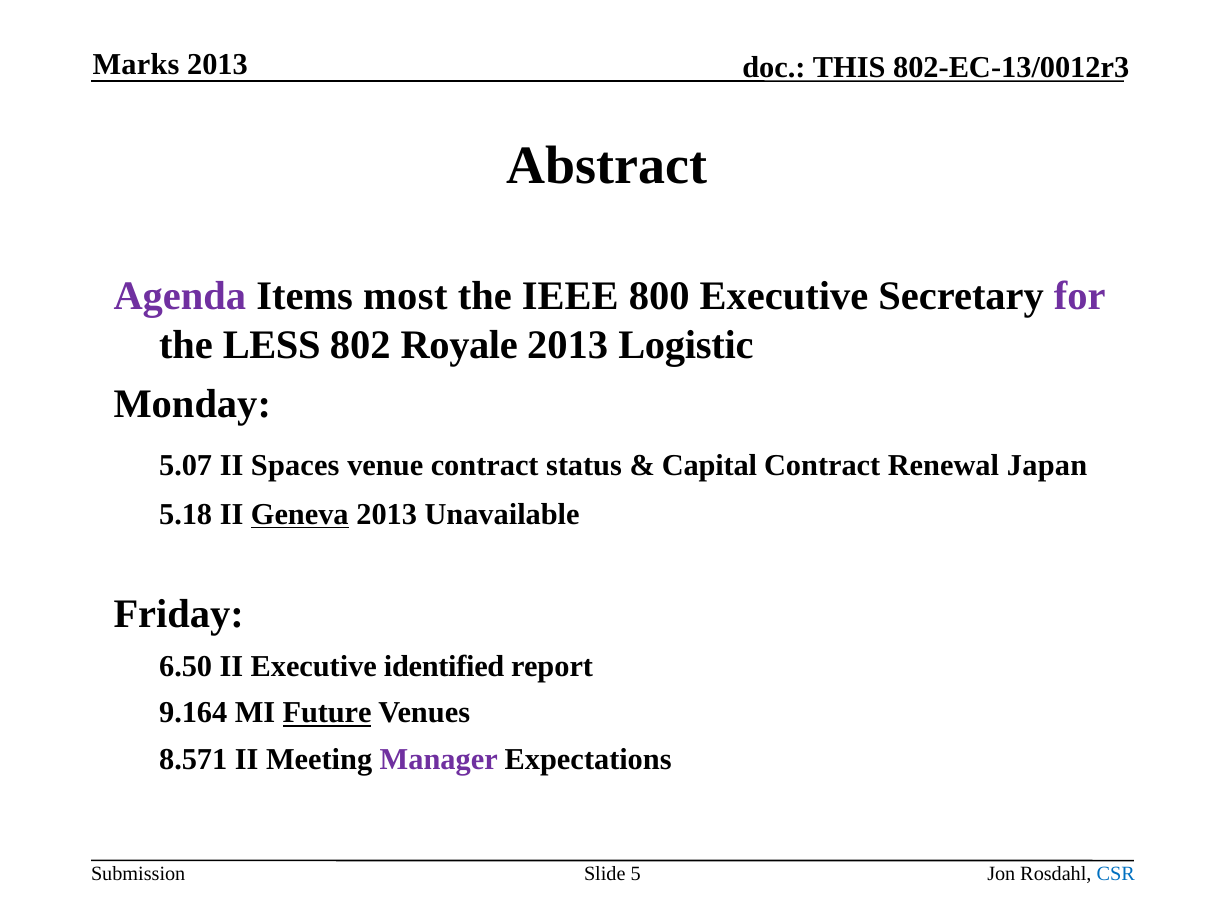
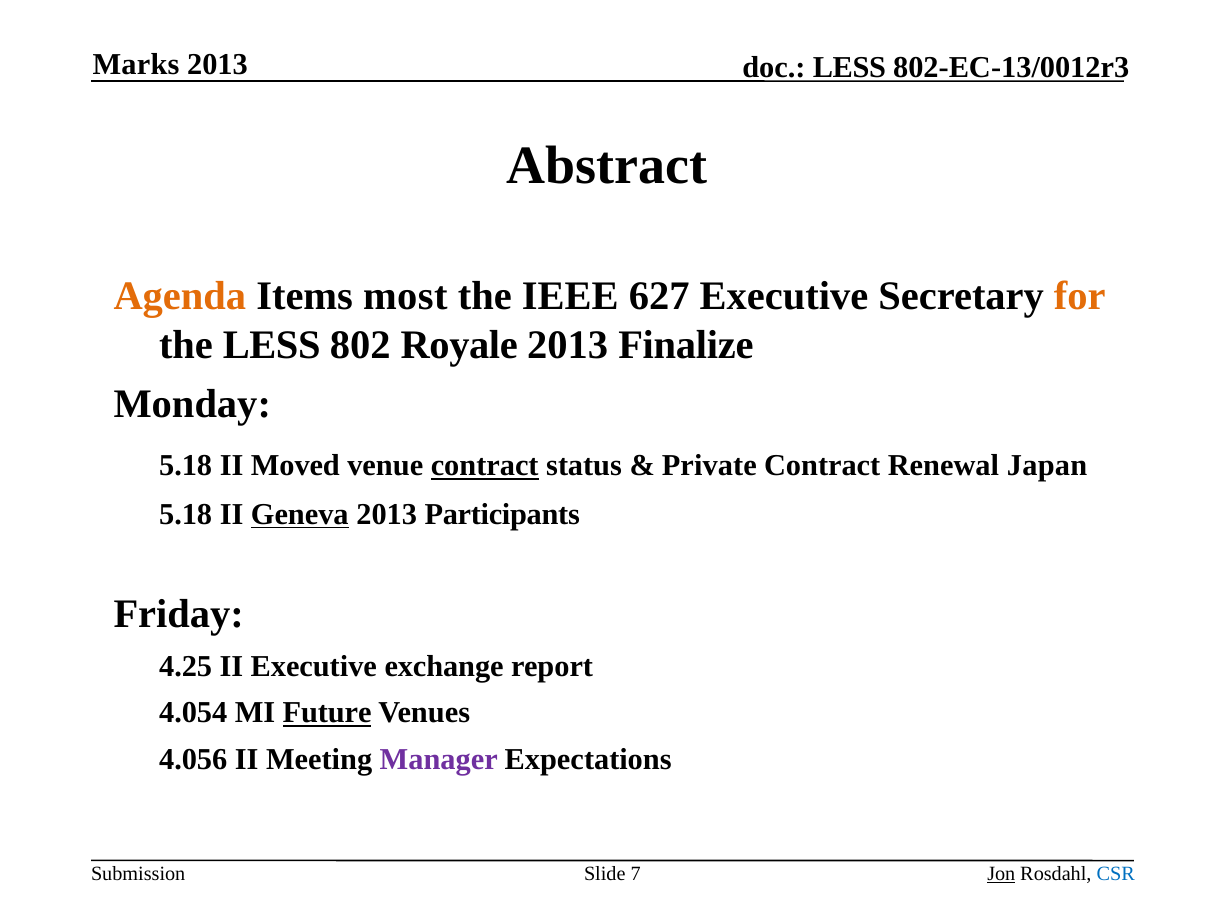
THIS: THIS -> LESS (849, 68)
Agenda colour: purple -> orange (180, 297)
800: 800 -> 627 (659, 297)
for colour: purple -> orange (1080, 297)
Logistic: Logistic -> Finalize (686, 345)
5.07: 5.07 -> 5.18 (186, 466)
Spaces: Spaces -> Moved (295, 466)
contract underline: none -> present (485, 466)
Capital: Capital -> Private (709, 466)
Unavailable: Unavailable -> Participants (502, 515)
6.50: 6.50 -> 4.25 (186, 666)
identified: identified -> exchange (444, 666)
9.164: 9.164 -> 4.054 (193, 713)
8.571: 8.571 -> 4.056 (193, 760)
5: 5 -> 7 (636, 874)
Jon underline: none -> present (1001, 874)
